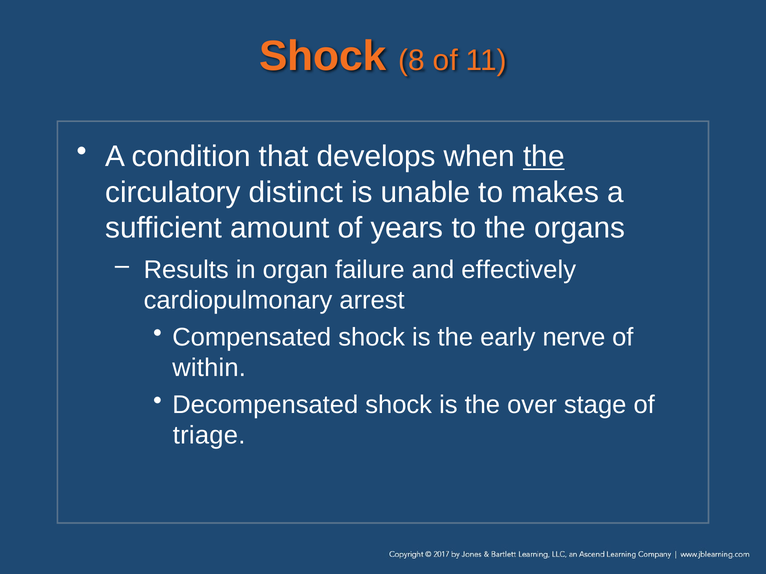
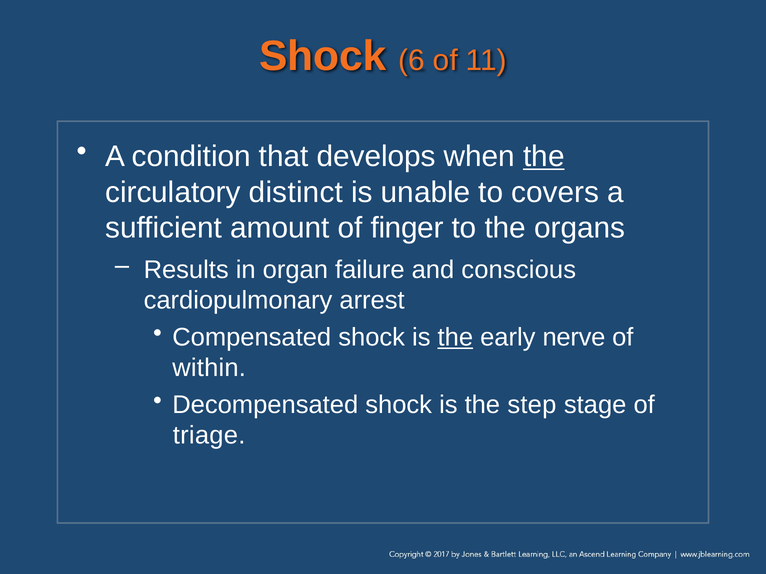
8: 8 -> 6 (412, 61)
makes: makes -> covers (555, 192)
years: years -> finger (407, 228)
effectively: effectively -> conscious (519, 270)
the underline: none -> present (455, 338)
over: over -> step (532, 405)
